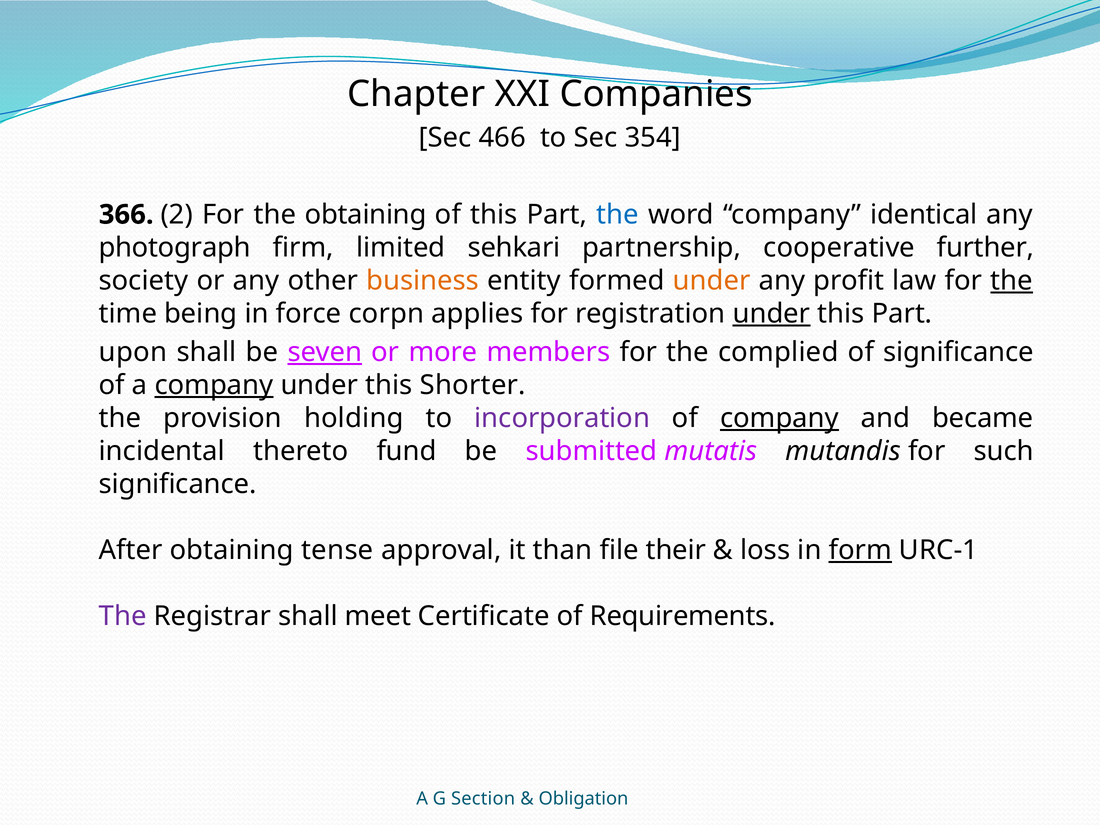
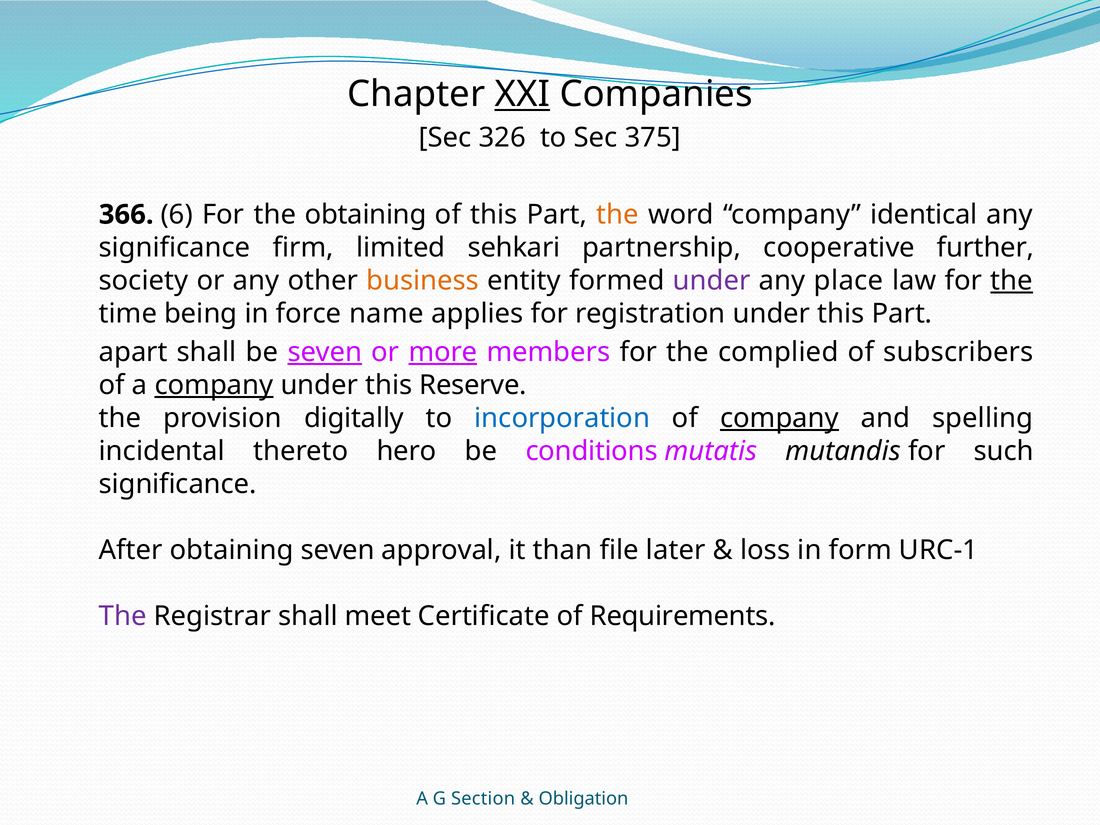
XXI underline: none -> present (522, 94)
466: 466 -> 326 (502, 138)
354: 354 -> 375 (653, 138)
2: 2 -> 6 (177, 215)
the colour: blue -> orange (618, 215)
photograph: photograph -> significance (175, 248)
under colour: orange -> purple (712, 281)
profit: profit -> place (849, 281)
corpn: corpn -> name (386, 314)
under underline: present -> none (771, 314)
upon: upon -> apart (133, 352)
more underline: none -> present (443, 352)
of significance: significance -> subscribers (958, 352)
Shorter: Shorter -> Reserve (473, 385)
holding: holding -> digitally (354, 418)
incorporation colour: purple -> blue (562, 418)
became: became -> spelling (983, 418)
fund: fund -> hero (407, 451)
submitted: submitted -> conditions (592, 451)
obtaining tense: tense -> seven (338, 550)
their: their -> later (676, 550)
form underline: present -> none (860, 550)
